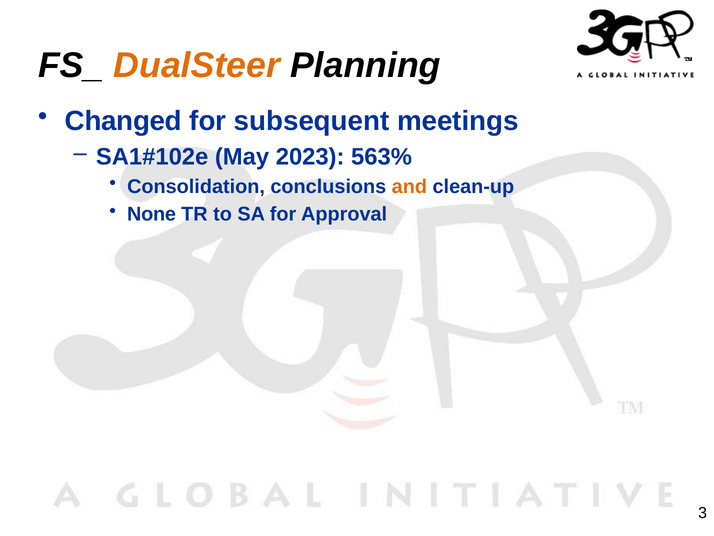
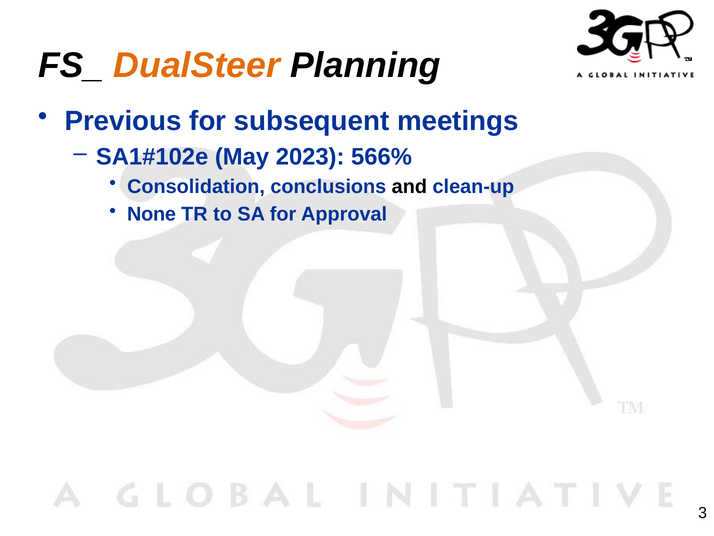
Changed: Changed -> Previous (123, 121)
563%: 563% -> 566% (382, 157)
and colour: orange -> black (409, 186)
